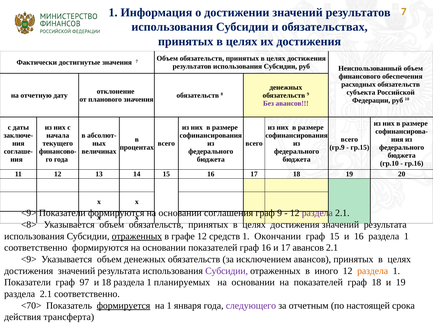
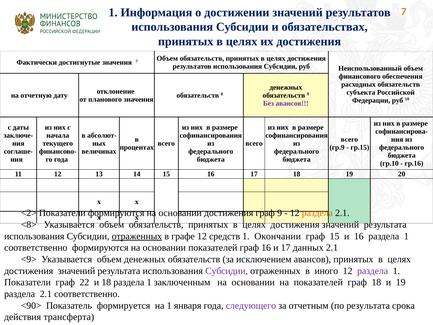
<9>: <9> -> <2> (29, 213)
основании соглашения: соглашения -> достижения (229, 213)
раздела colour: purple -> orange (317, 213)
17 авансов: авансов -> данных (308, 248)
раздела colour: orange -> purple (373, 271)
97: 97 -> 22 (84, 282)
планируемых: планируемых -> заключенным (182, 282)
<70>: <70> -> <90> (31, 305)
формируется underline: present -> none (124, 305)
по настоящей: настоящей -> результата (368, 305)
